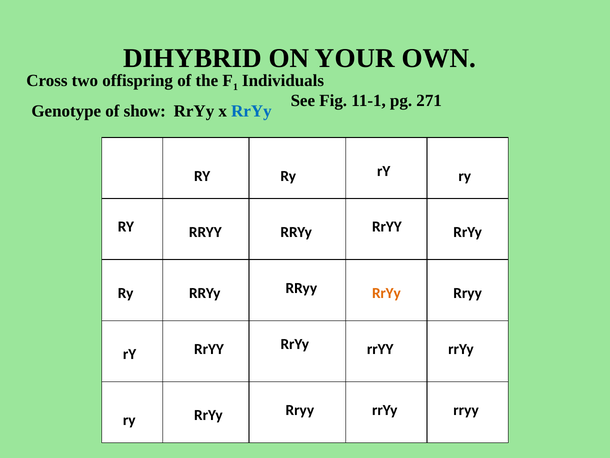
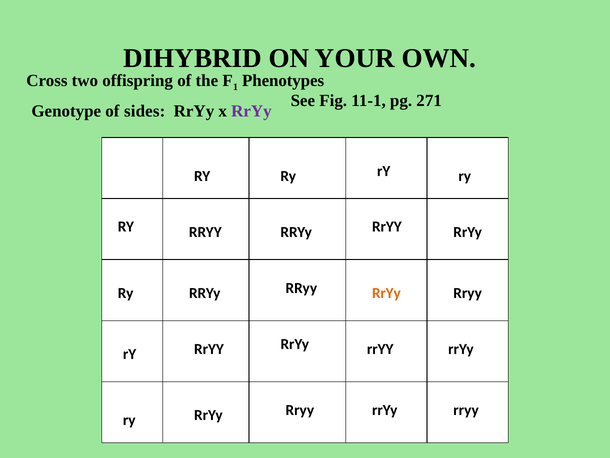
Individuals: Individuals -> Phenotypes (283, 80)
show: show -> sides (145, 111)
RrYy colour: blue -> purple (251, 111)
